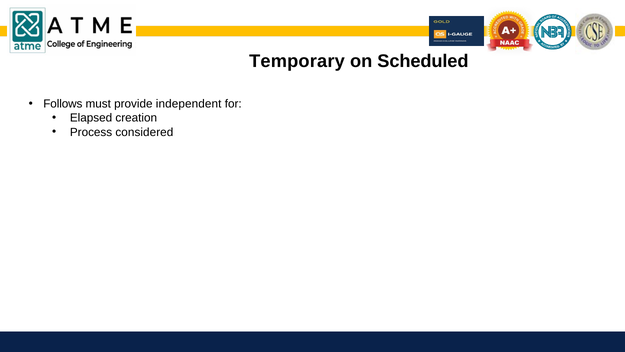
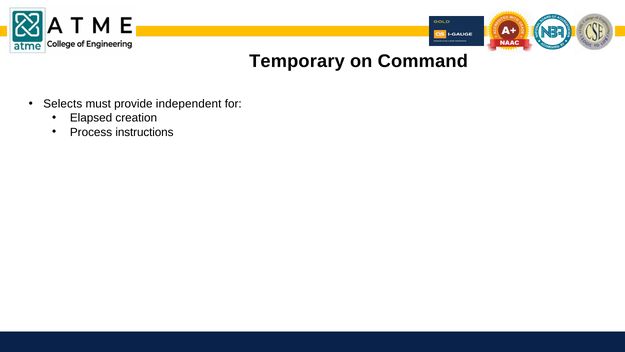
Scheduled: Scheduled -> Command (423, 61)
Follows: Follows -> Selects (63, 104)
considered: considered -> instructions (144, 132)
